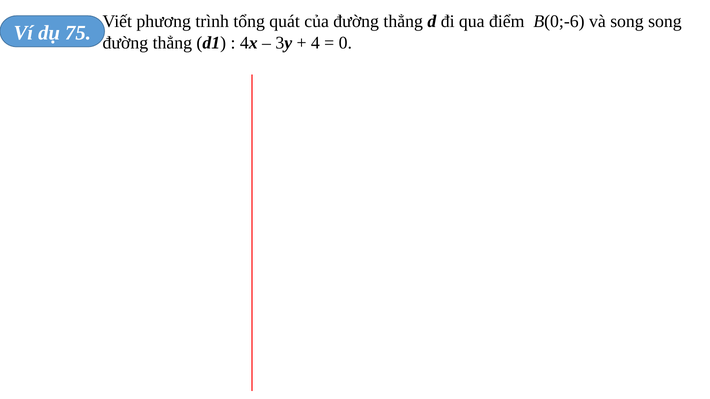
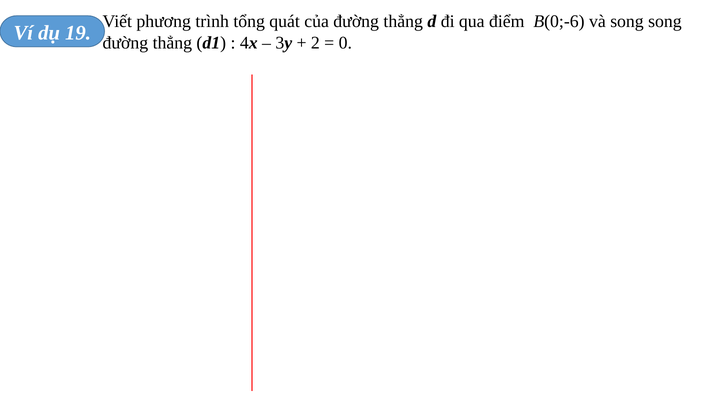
75: 75 -> 19 (78, 33)
4: 4 -> 2 (315, 43)
